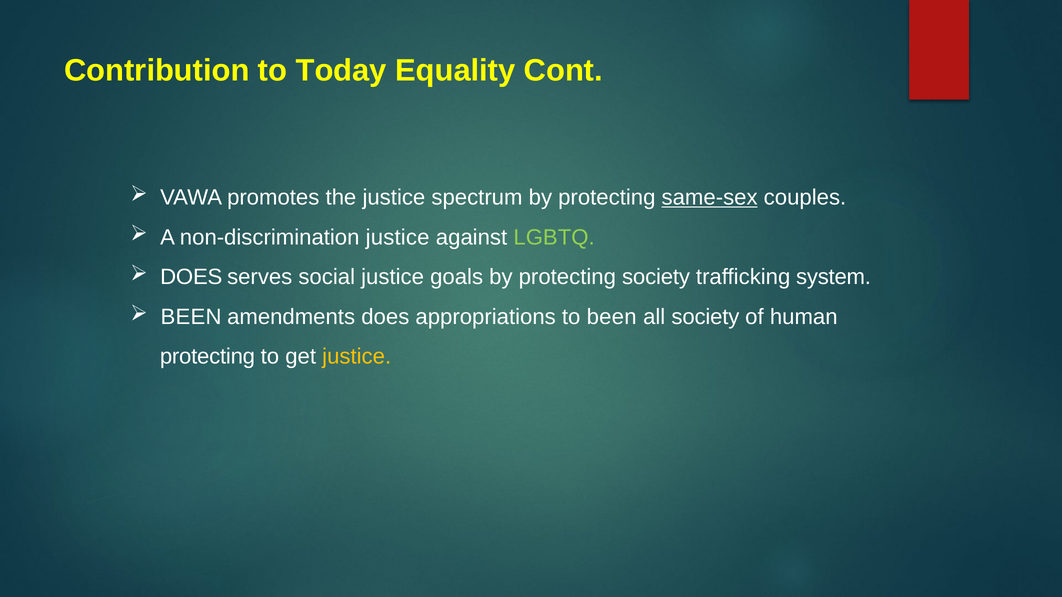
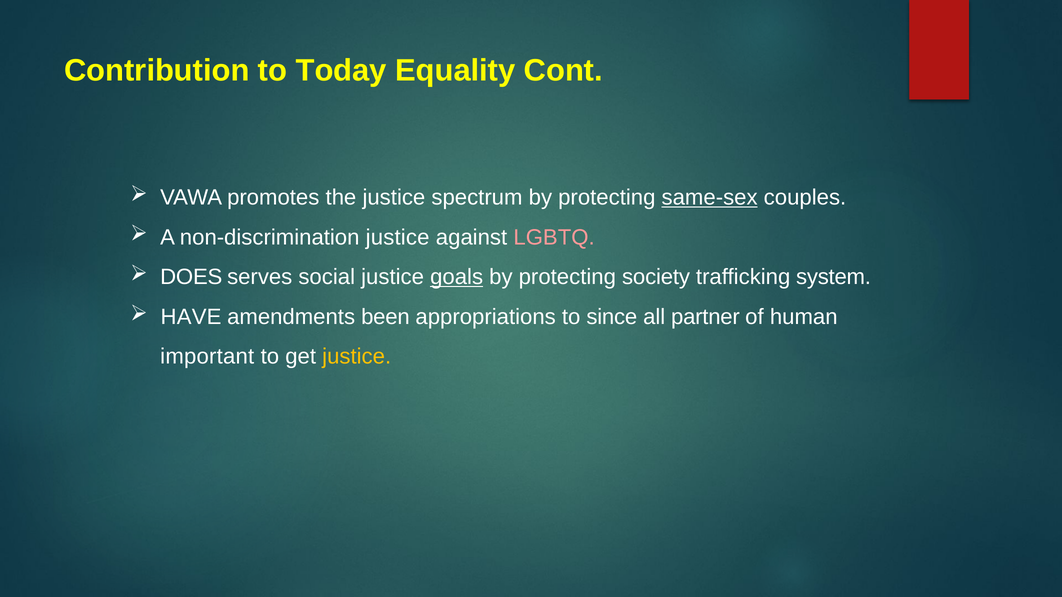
LGBTQ colour: light green -> pink (554, 237)
goals underline: none -> present (457, 277)
BEEN: BEEN -> HAVE (191, 317)
amendments does: does -> been (385, 317)
to been: been -> since (612, 317)
all society: society -> partner (705, 317)
protecting: protecting -> important (207, 357)
